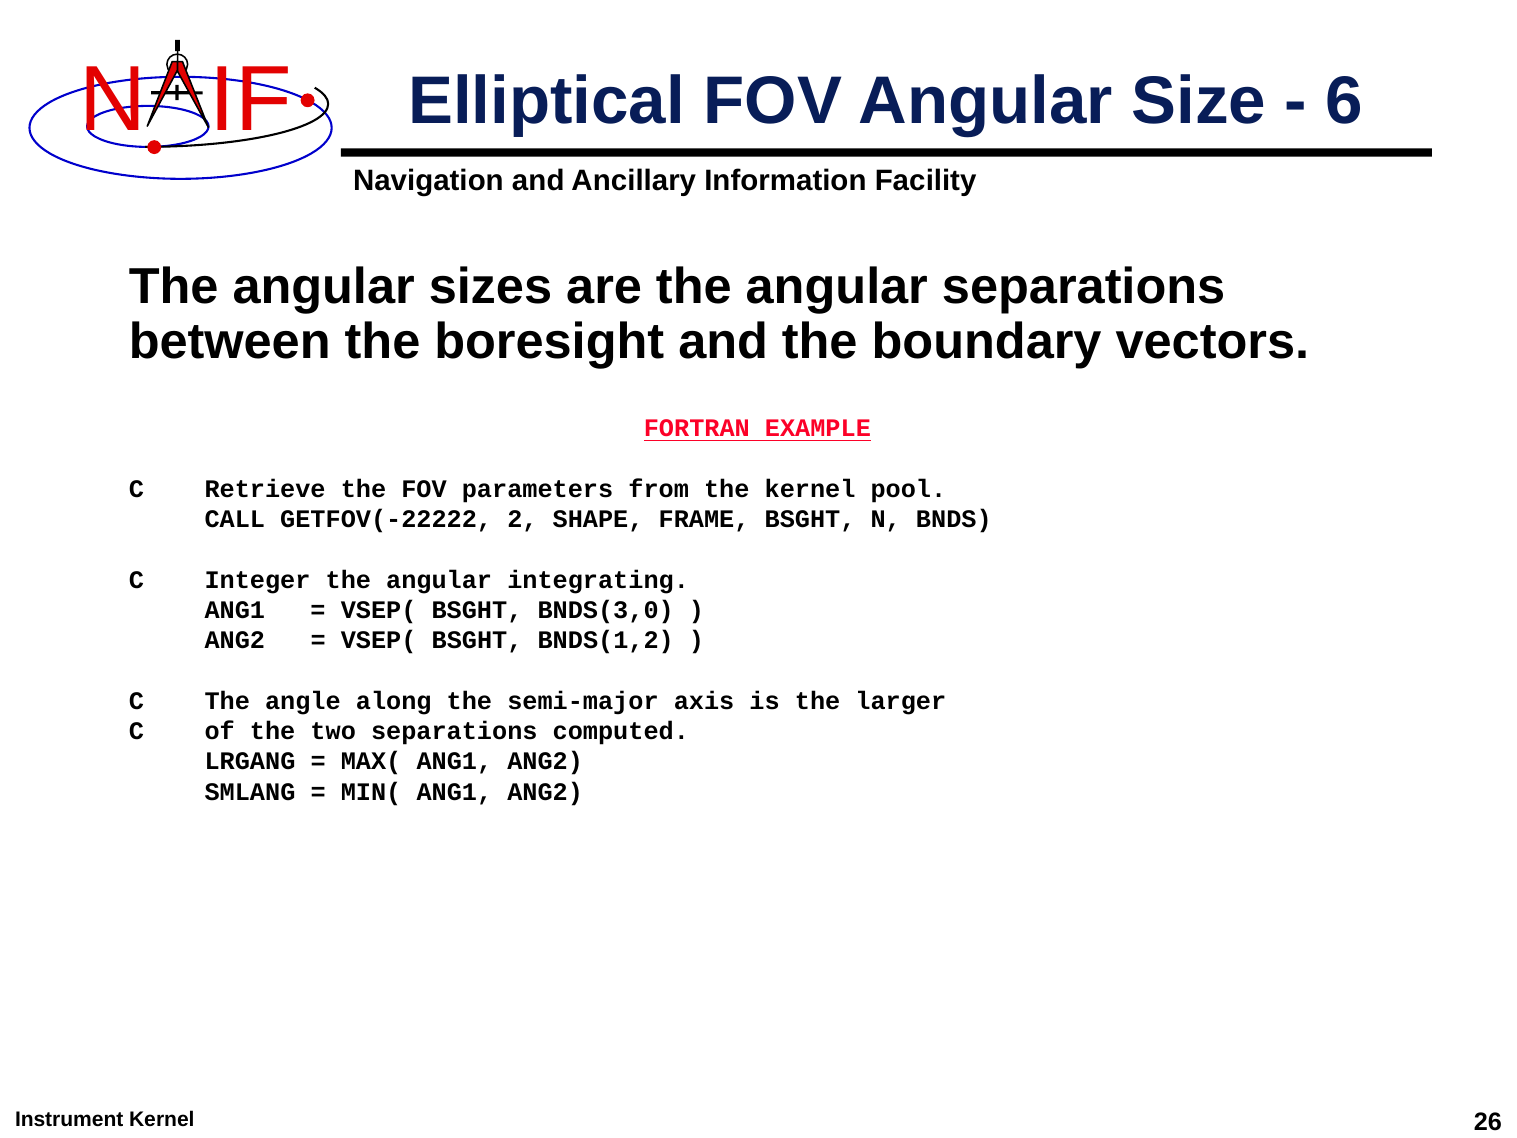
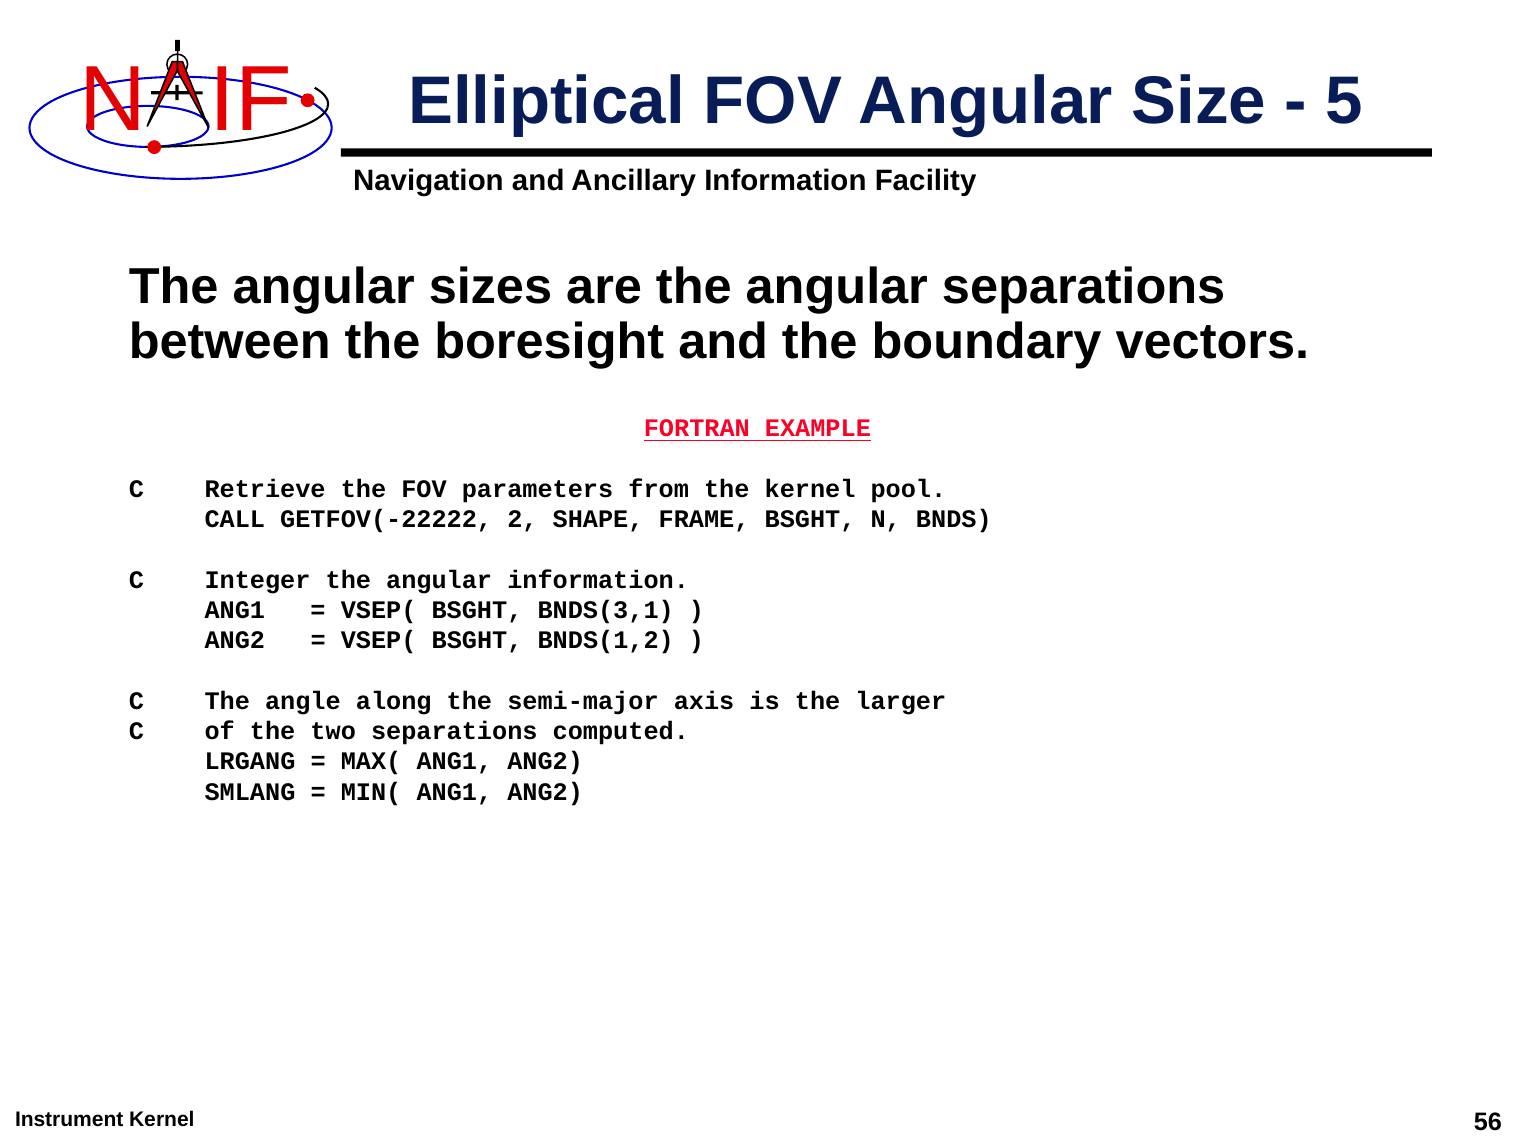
6: 6 -> 5 (1345, 101)
angular integrating: integrating -> information (598, 580)
BNDS(3,0: BNDS(3,0 -> BNDS(3,1 (606, 610)
26: 26 -> 56 (1488, 1123)
